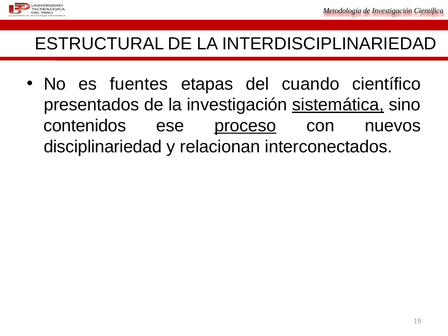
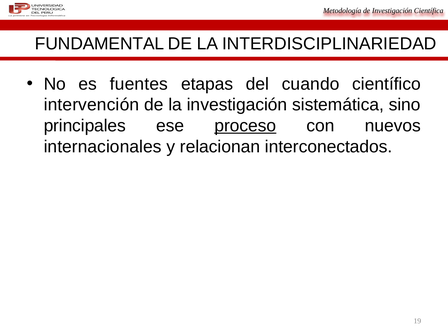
ESTRUCTURAL: ESTRUCTURAL -> FUNDAMENTAL (100, 44)
presentados: presentados -> intervención (91, 105)
sistemática underline: present -> none (338, 105)
contenidos: contenidos -> principales (85, 126)
disciplinariedad: disciplinariedad -> internacionales (103, 147)
